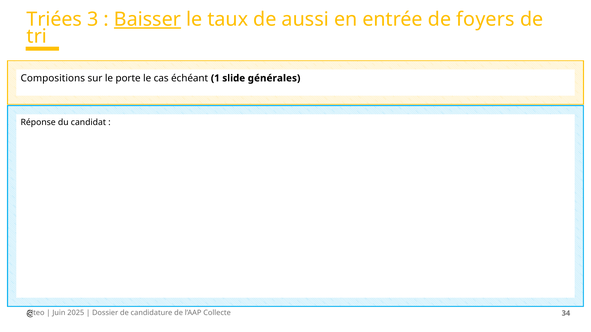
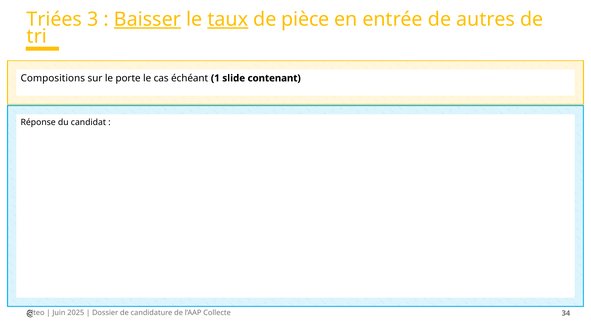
taux underline: none -> present (228, 20)
aussi: aussi -> pièce (305, 20)
foyers: foyers -> autres (486, 20)
générales: générales -> contenant (274, 78)
